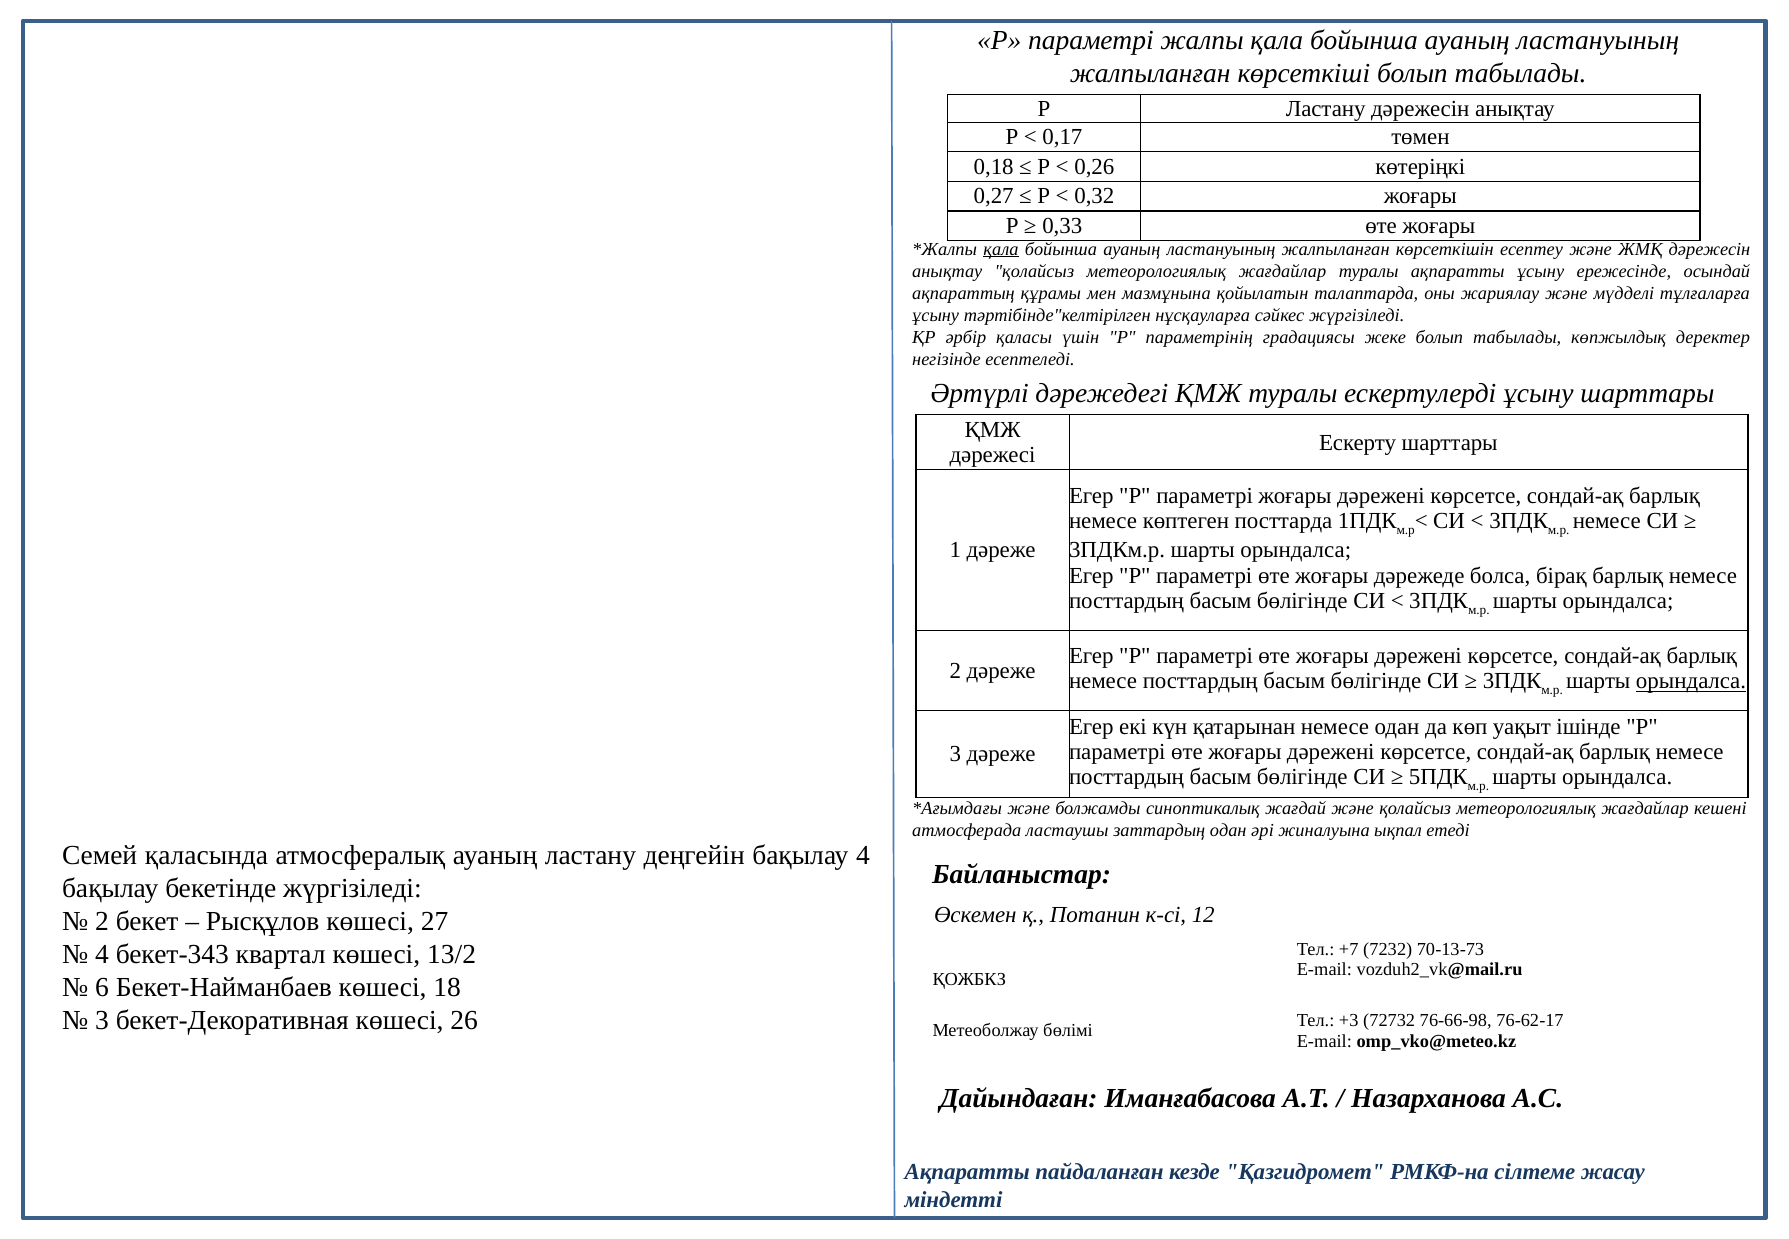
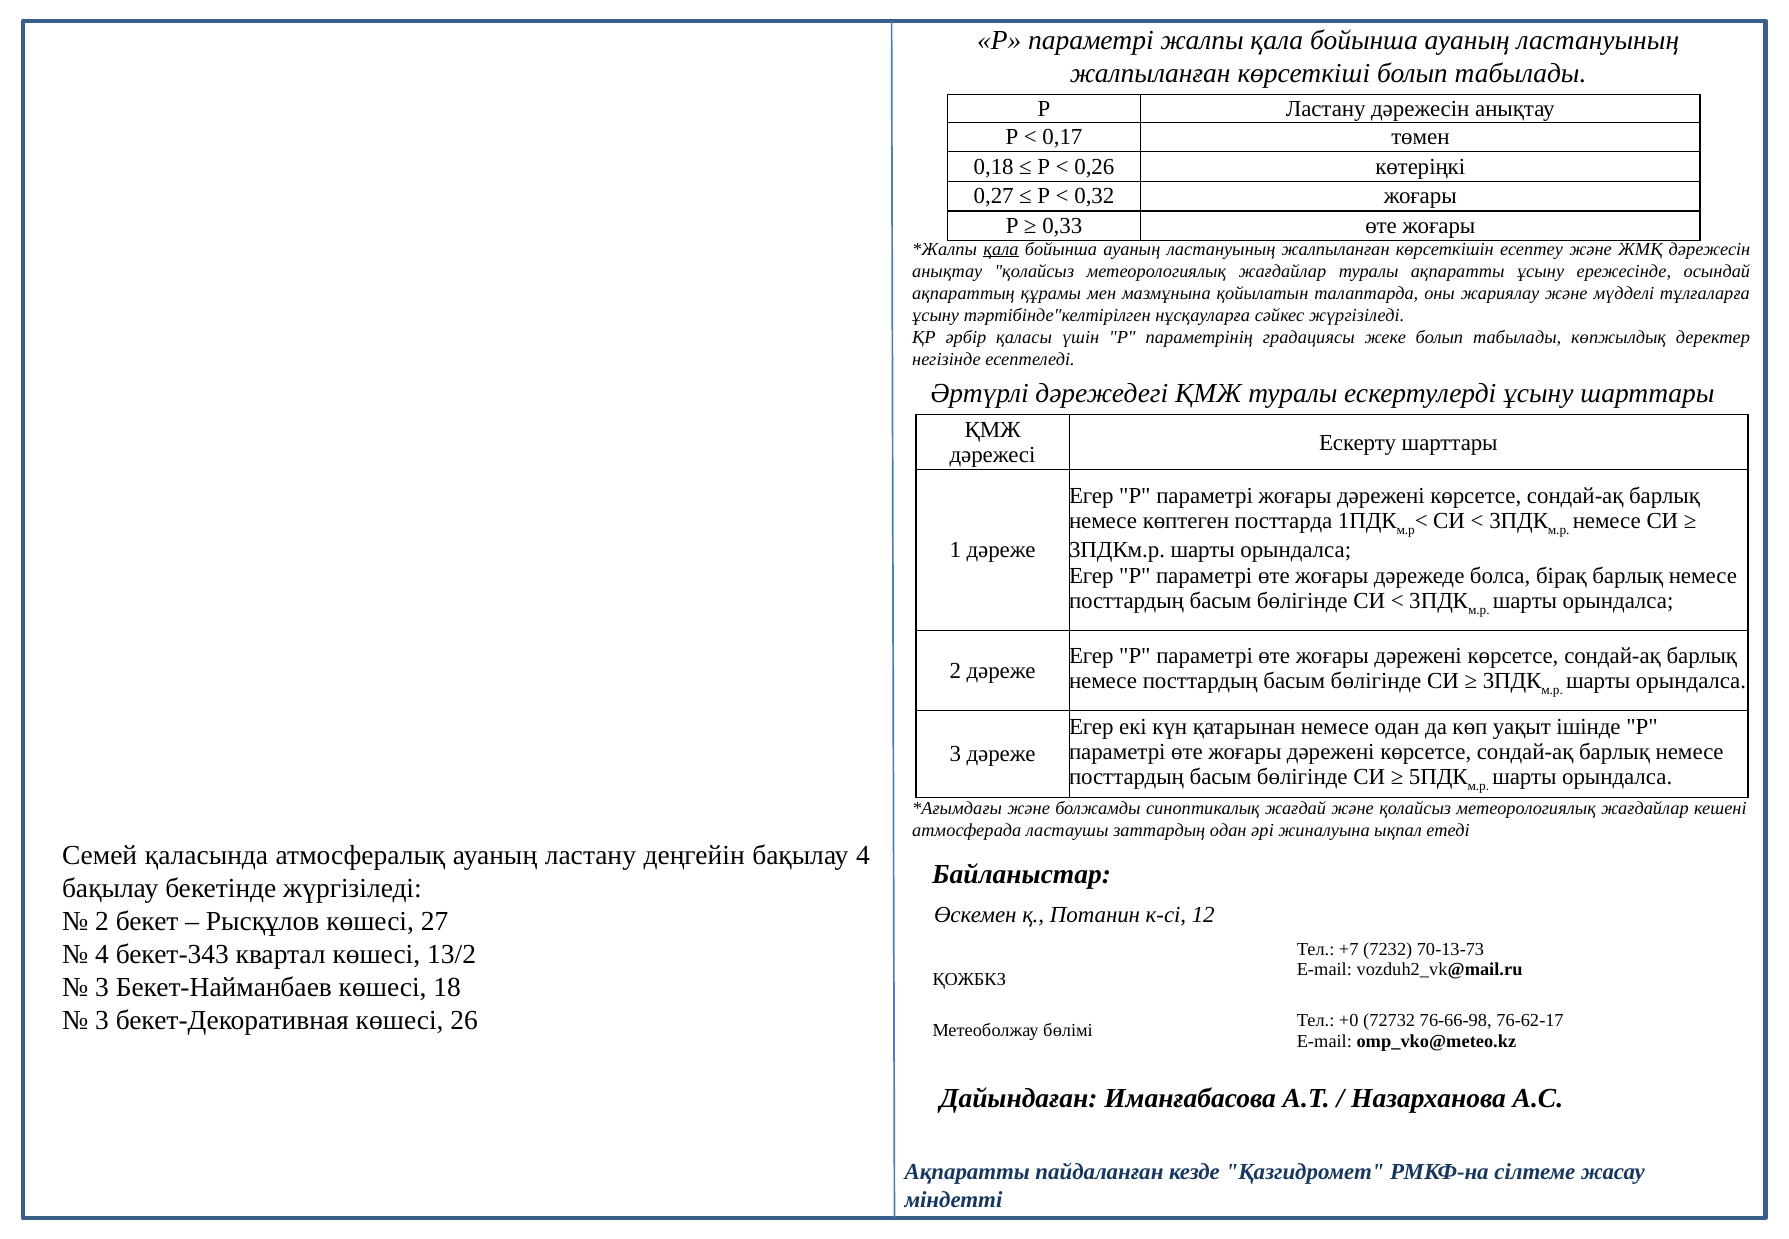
орындалса underline: present -> none (1691, 681)
6: 6 -> 3 (102, 987)
+3: +3 -> +0 (1349, 1020)
